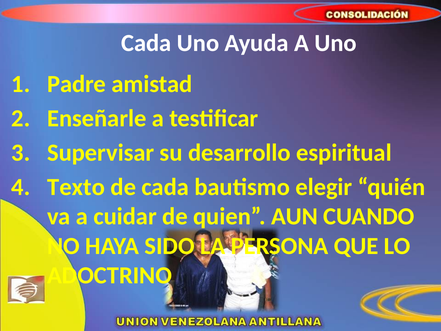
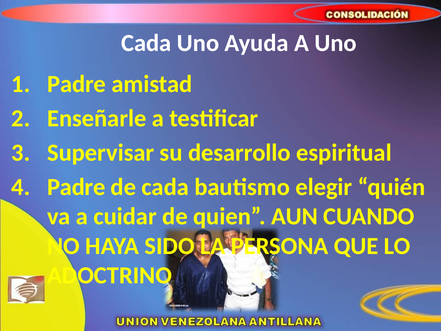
Texto: Texto -> Padre (76, 187)
